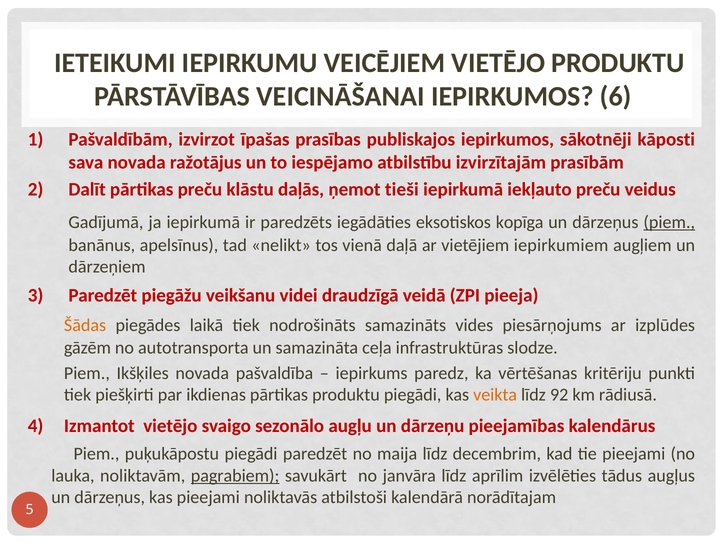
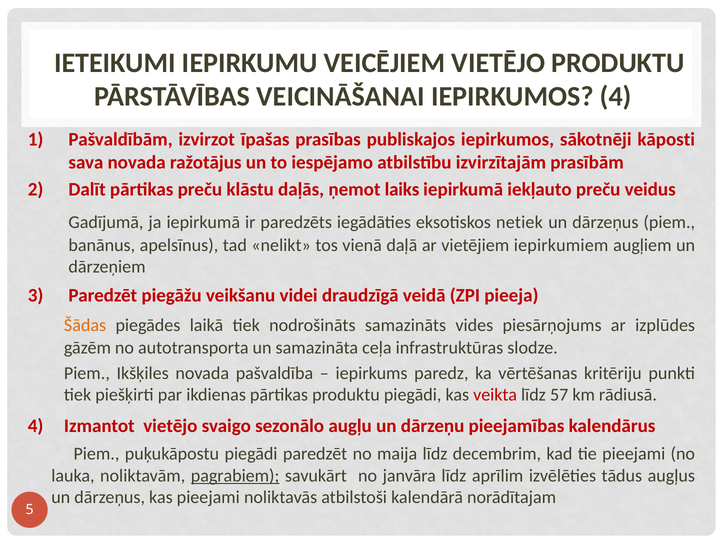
IEPIRKUMOS 6: 6 -> 4 (616, 96)
tieši: tieši -> laiks (402, 189)
kopīga: kopīga -> netiek (519, 222)
piem underline: present -> none (669, 222)
veikta colour: orange -> red (495, 394)
92: 92 -> 57 (559, 394)
